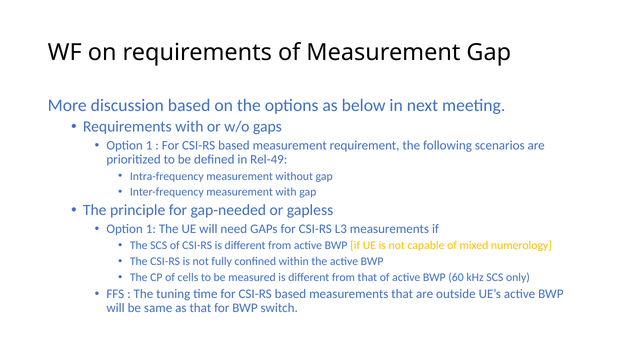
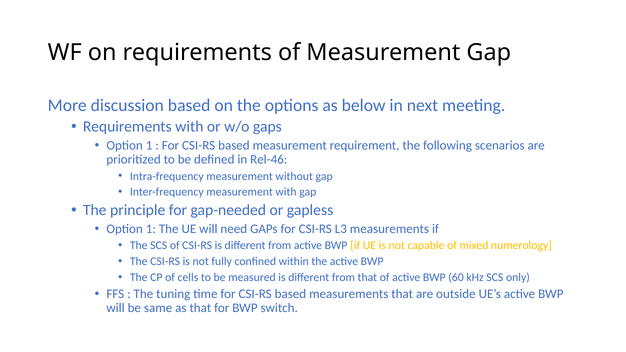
Rel-49: Rel-49 -> Rel-46 (269, 160)
